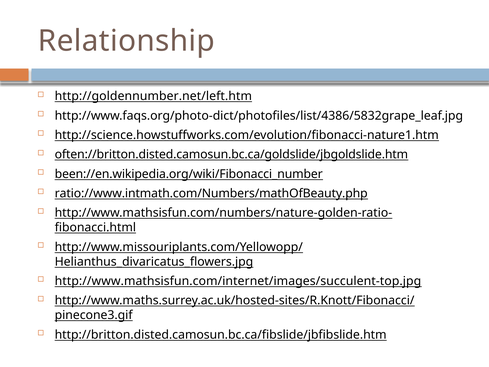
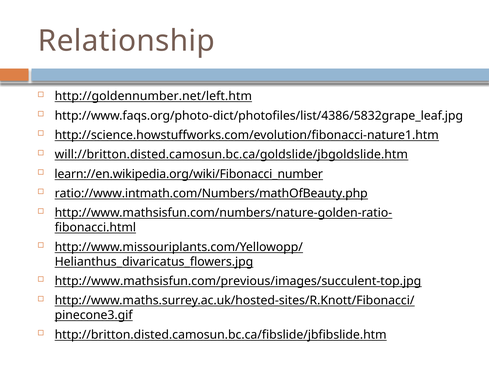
often://britton.disted.camosun.bc.ca/goldslide/jbgoldslide.htm: often://britton.disted.camosun.bc.ca/goldslide/jbgoldslide.htm -> will://britton.disted.camosun.bc.ca/goldslide/jbgoldslide.htm (231, 154)
been://en.wikipedia.org/wiki/Fibonacci_number: been://en.wikipedia.org/wiki/Fibonacci_number -> learn://en.wikipedia.org/wiki/Fibonacci_number (189, 174)
http://www.mathsisfun.com/internet/images/succulent-top.jpg: http://www.mathsisfun.com/internet/images/succulent-top.jpg -> http://www.mathsisfun.com/previous/images/succulent-top.jpg (238, 281)
